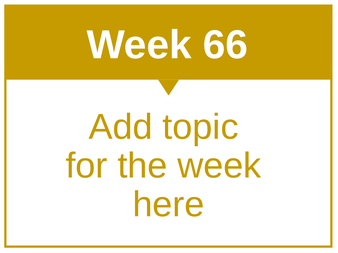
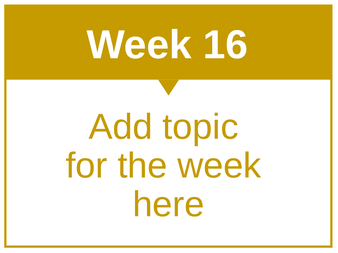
66: 66 -> 16 (225, 45)
